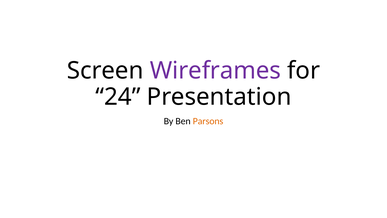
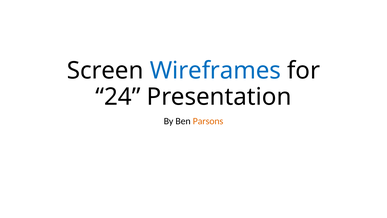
Wireframes colour: purple -> blue (215, 71)
